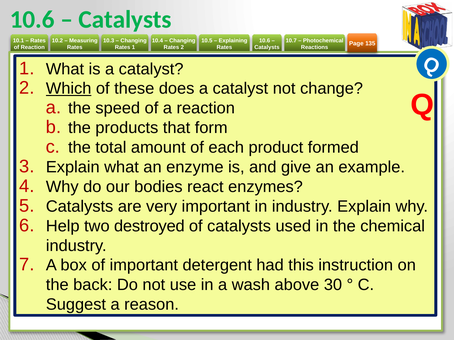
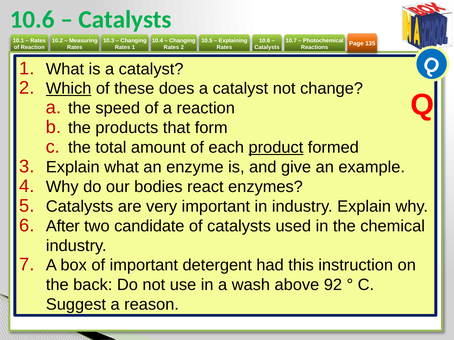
product underline: none -> present (276, 148)
Help: Help -> After (63, 226)
destroyed: destroyed -> candidate (149, 226)
30: 30 -> 92 (333, 285)
